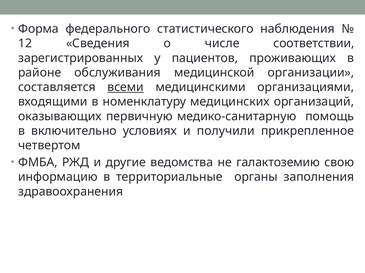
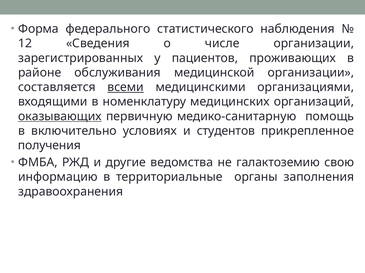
числе соответствии: соответствии -> организации (314, 44)
оказывающих underline: none -> present (60, 117)
получили: получили -> студентов (226, 131)
четвертом: четвертом -> получения (49, 146)
